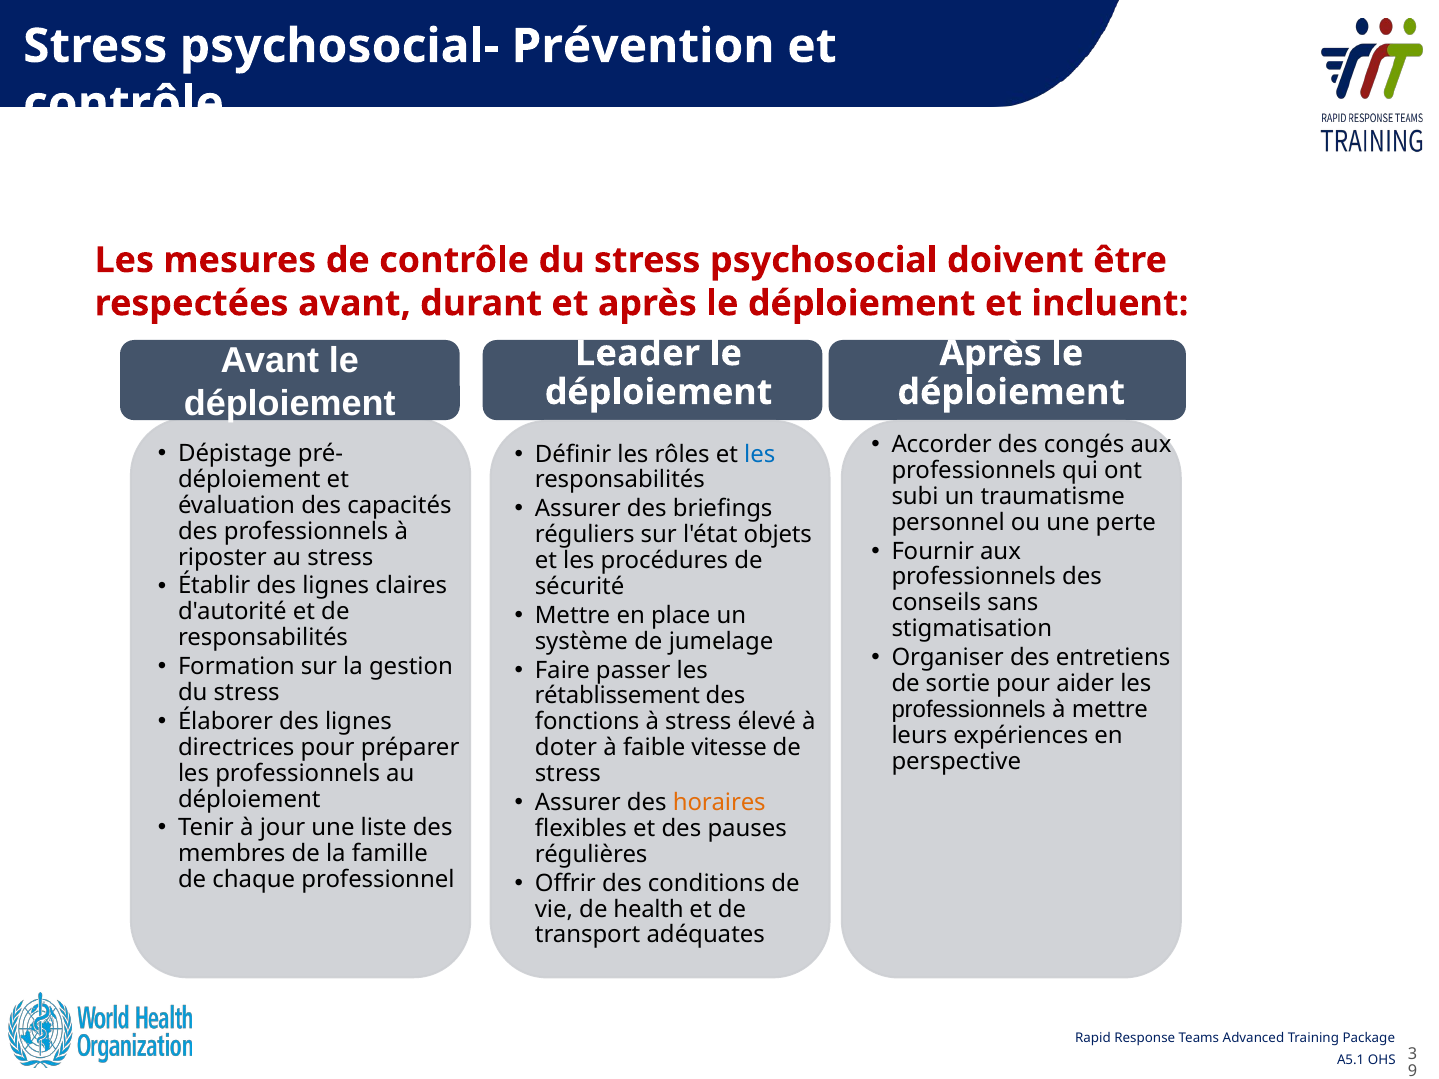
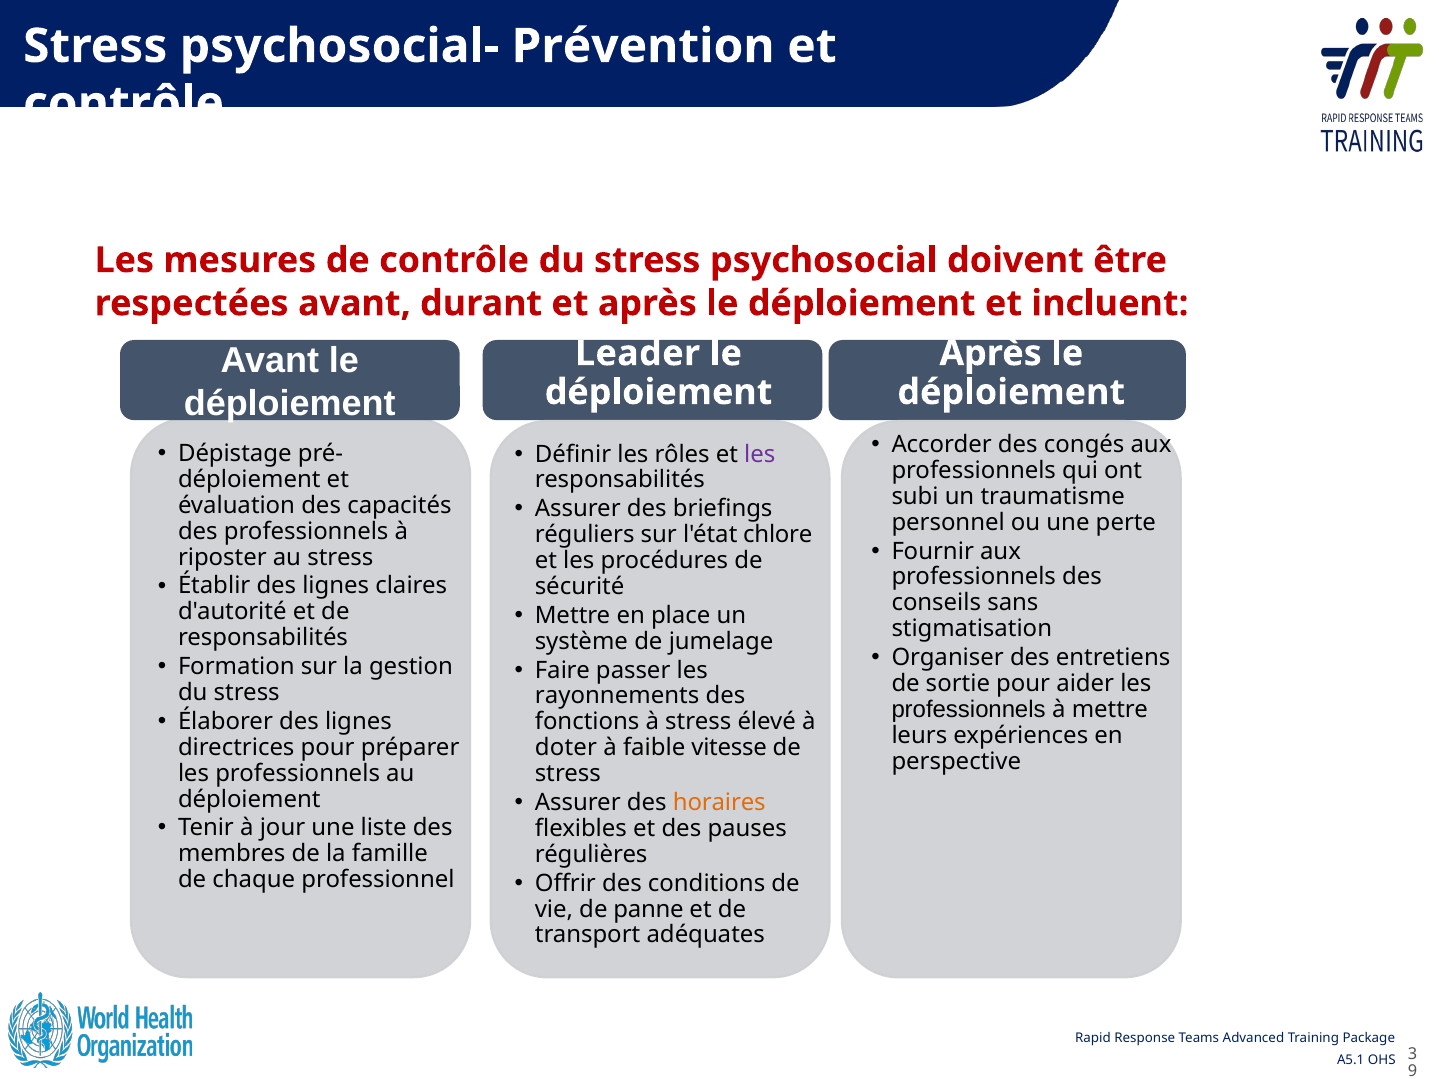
les colour: blue -> purple (760, 454)
objets: objets -> chlore (778, 535)
rétablissement: rétablissement -> rayonnements (617, 696)
health: health -> panne (649, 909)
